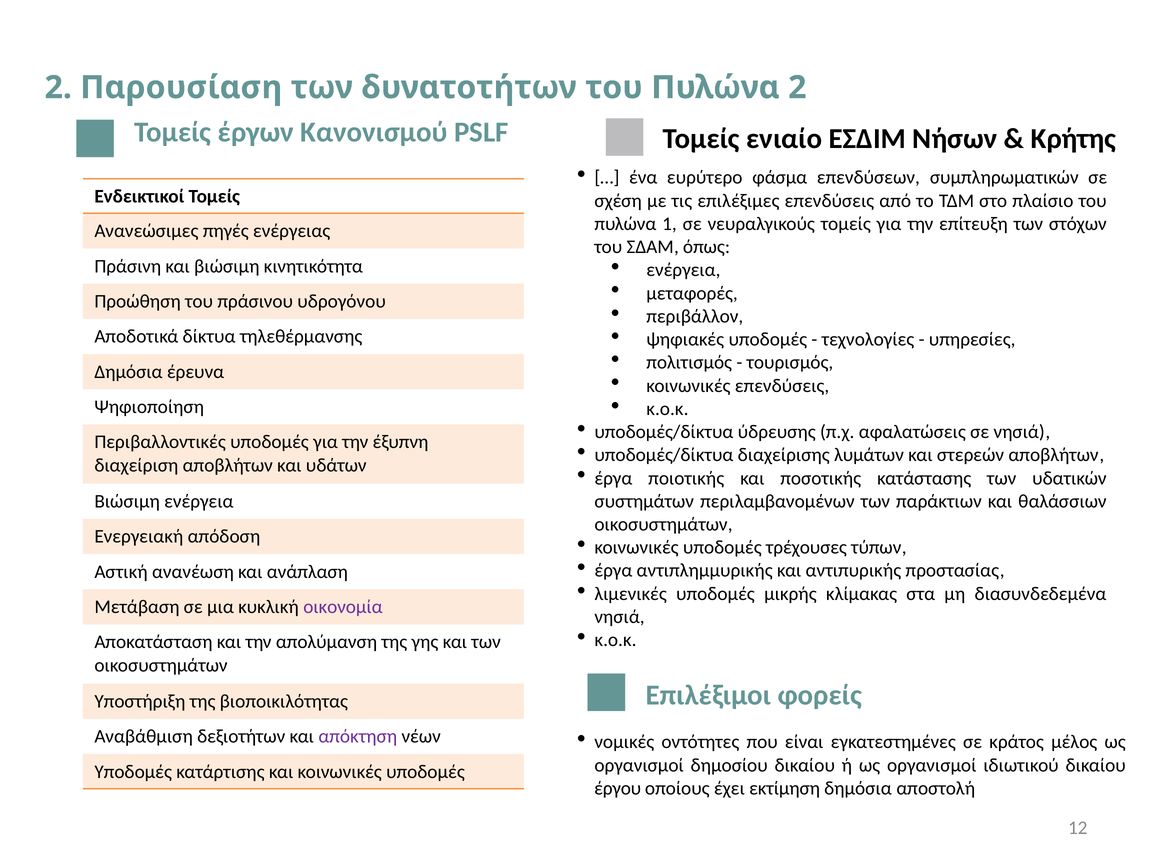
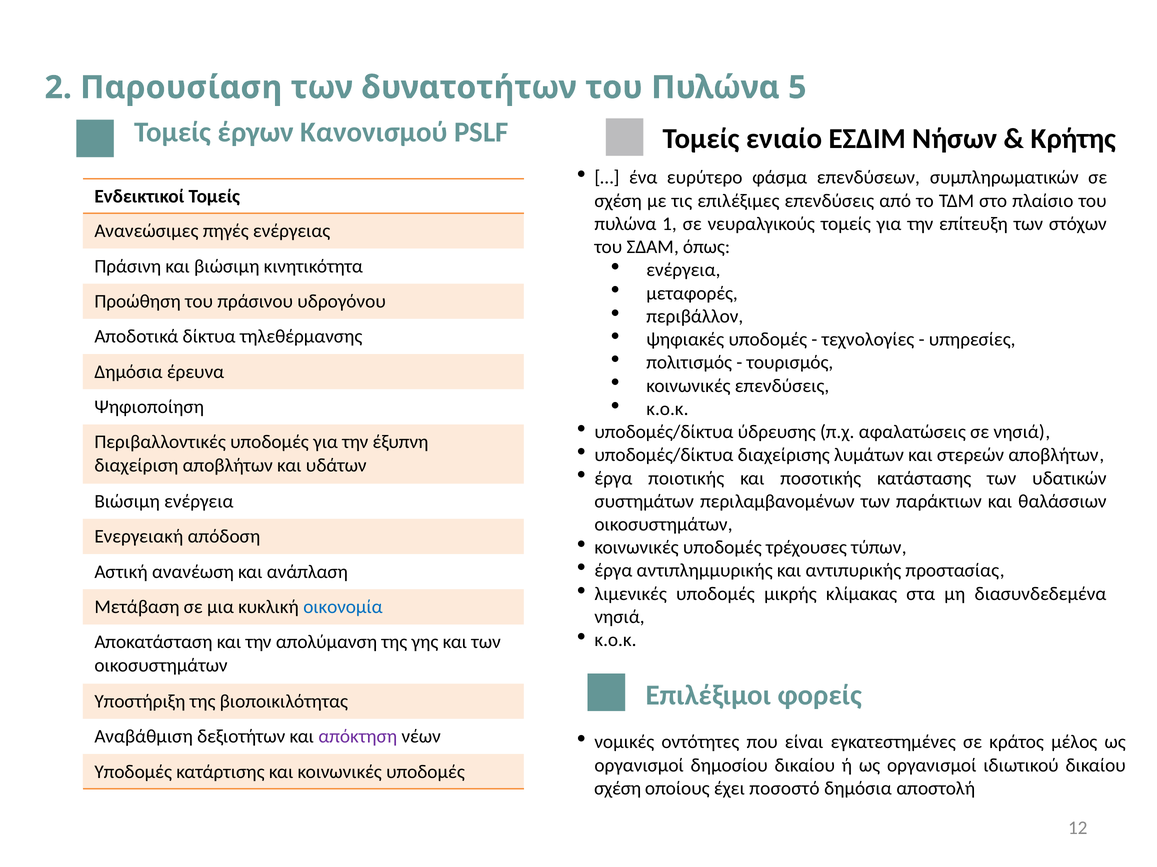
Πυλώνα 2: 2 -> 5 (797, 88)
οικονομία colour: purple -> blue (343, 607)
έργου: έργου -> σχέση (618, 789)
εκτίμηση: εκτίμηση -> ποσοστό (784, 789)
